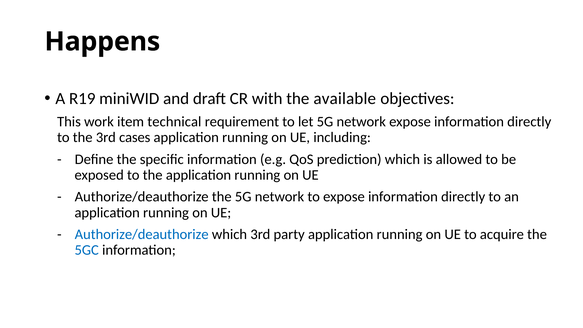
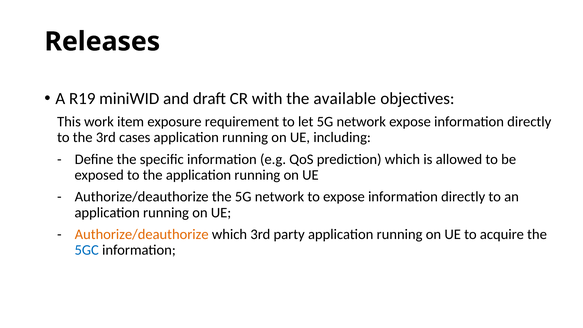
Happens: Happens -> Releases (102, 42)
technical: technical -> exposure (174, 122)
Authorize/deauthorize colour: blue -> orange (142, 234)
